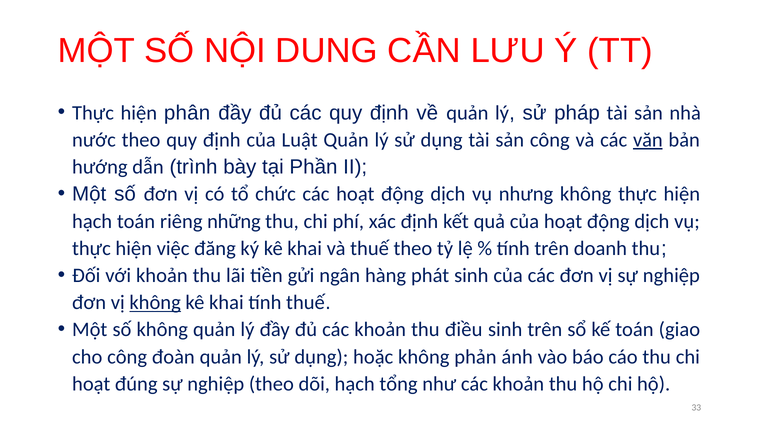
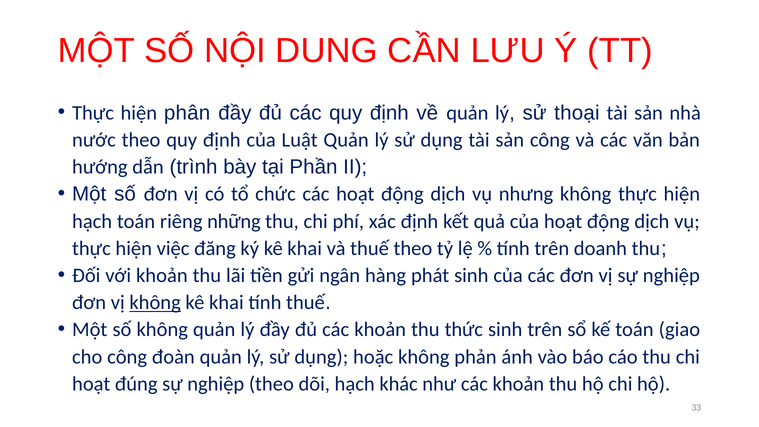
pháp: pháp -> thoại (577, 113)
văn underline: present -> none (648, 140)
điều: điều -> thức (464, 330)
tổng: tổng -> khác (399, 384)
